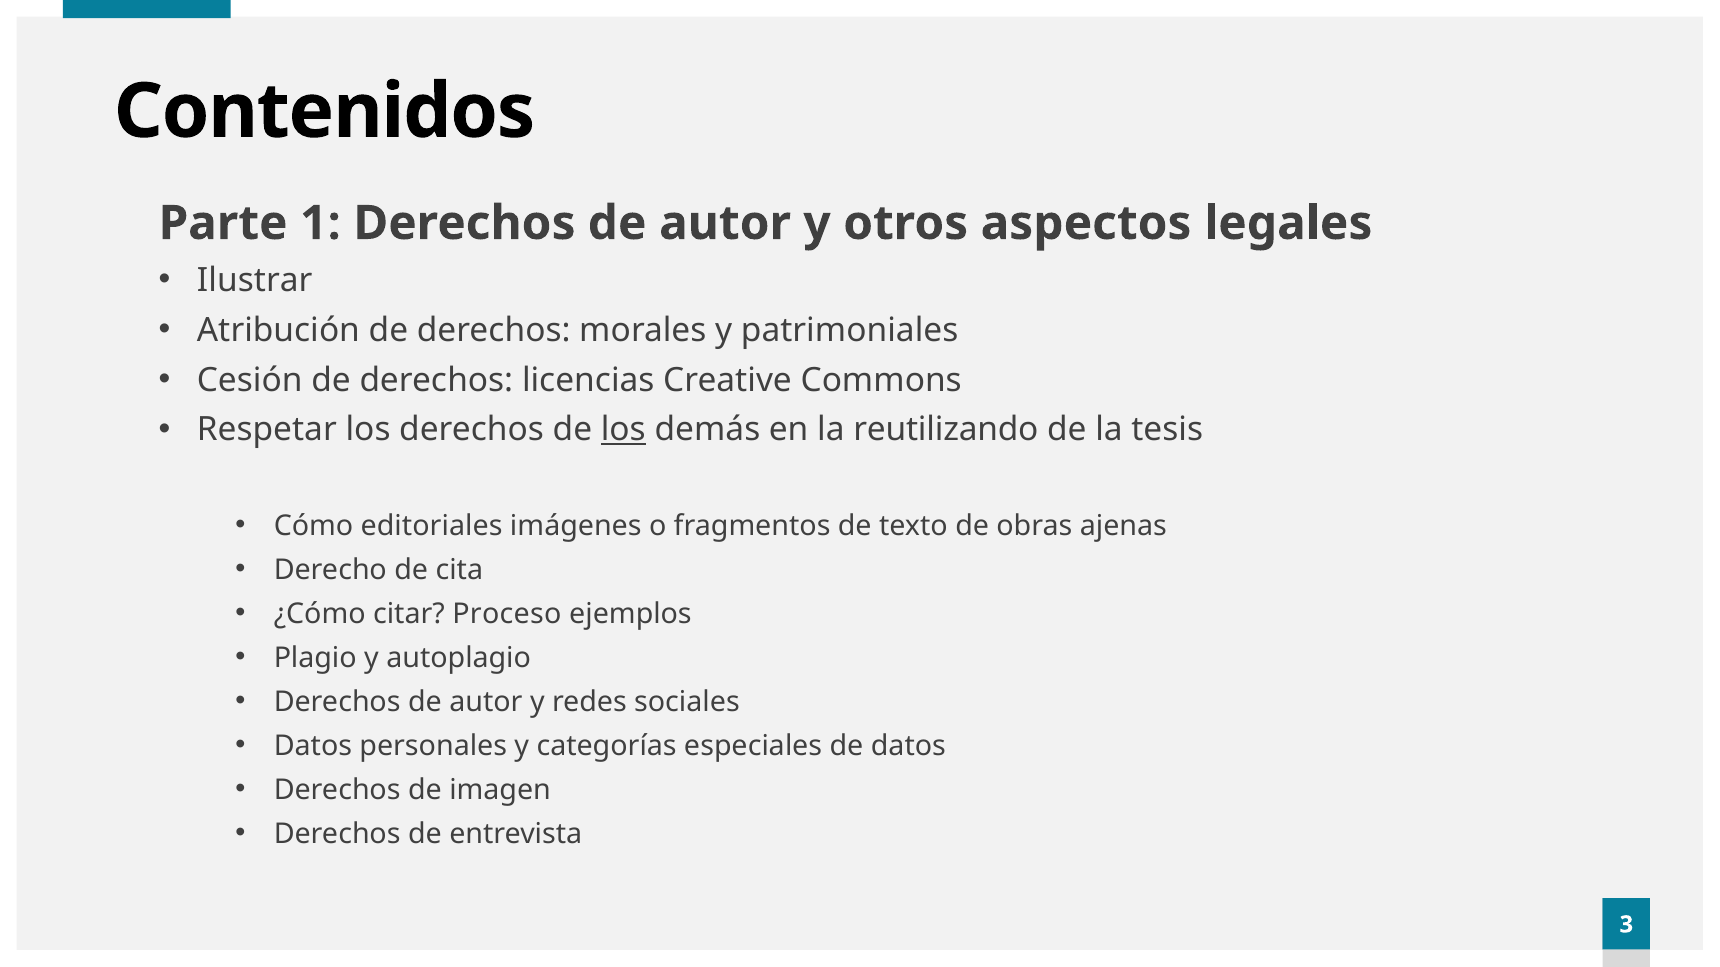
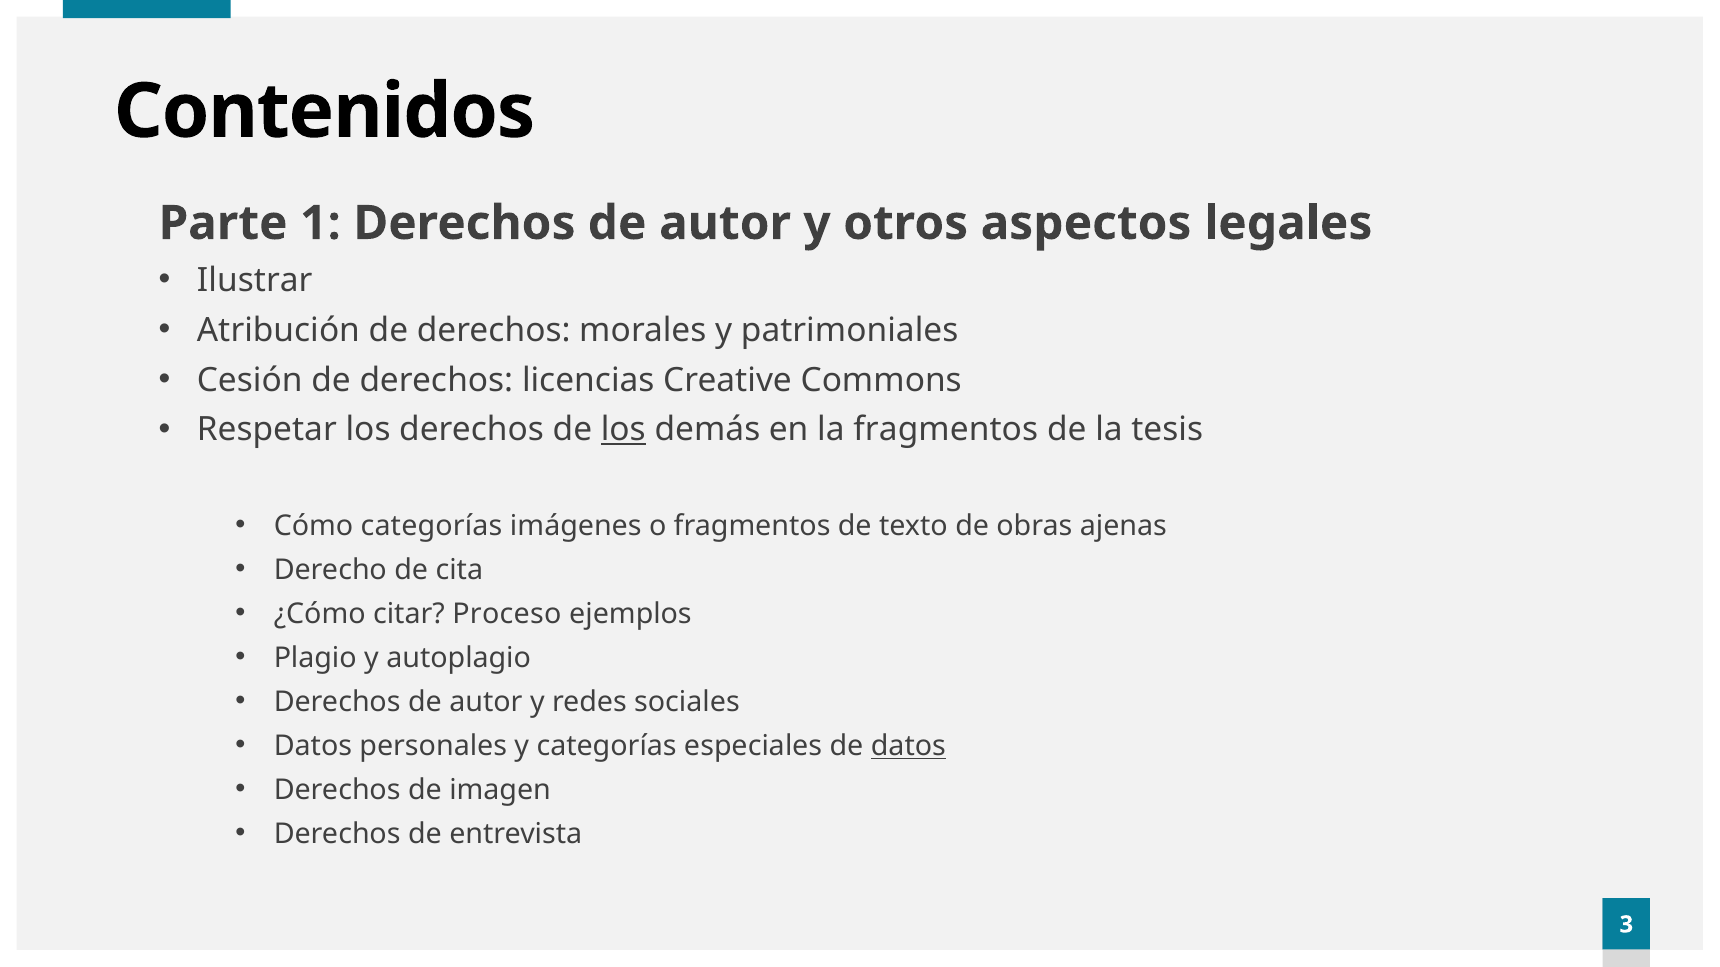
la reutilizando: reutilizando -> fragmentos (946, 430)
Cómo editoriales: editoriales -> categorías (432, 526)
datos underline: none -> present (908, 746)
